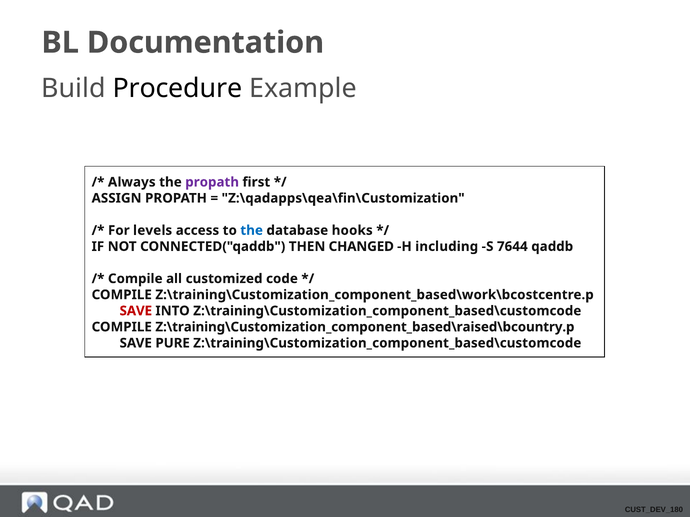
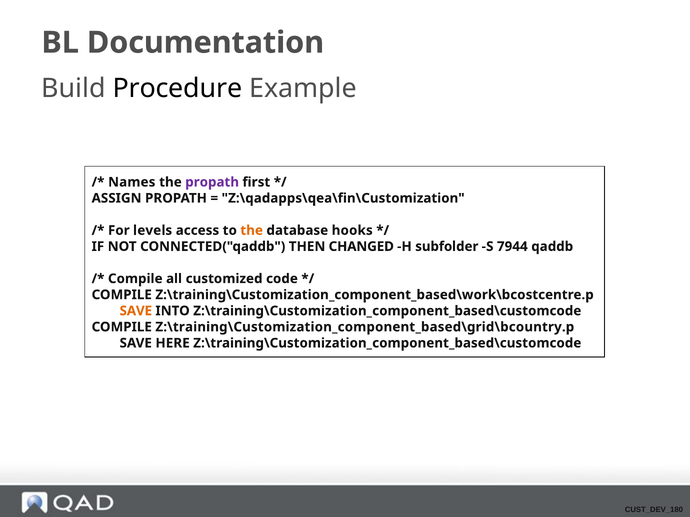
Always: Always -> Names (132, 182)
the colour: blue -> orange (252, 231)
including: including -> subfolder (447, 247)
7644: 7644 -> 7944 (512, 247)
SAVE colour: red -> orange (136, 311)
Z:\training\Customization_component_based\raised\bcountry.p: Z:\training\Customization_component_based\raised\bcountry.p -> Z:\training\Customization_component_based\grid\bcountry.p (365, 327)
PURE: PURE -> HERE (173, 343)
